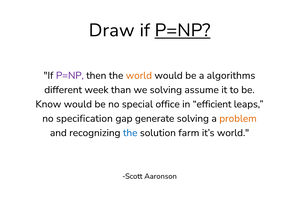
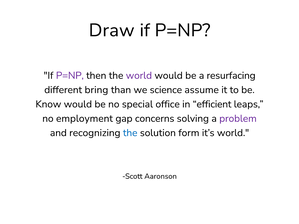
P=NP underline: present -> none (183, 30)
world colour: orange -> purple (139, 76)
algorithms: algorithms -> resurfacing (231, 76)
week: week -> bring (96, 90)
we solving: solving -> science (166, 90)
specification: specification -> employment (84, 119)
generate: generate -> concerns (155, 119)
problem colour: orange -> purple (238, 119)
farm: farm -> form (189, 133)
